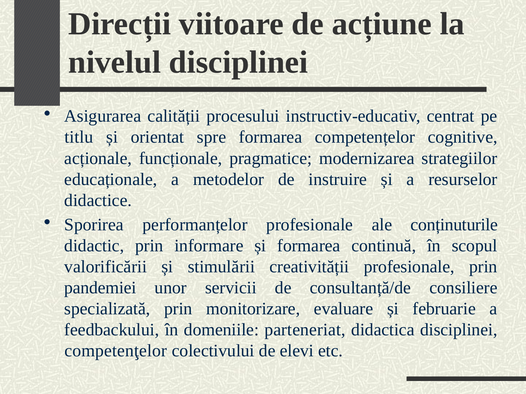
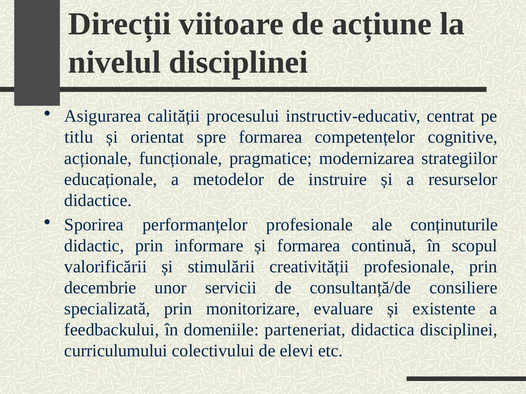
pandemiei: pandemiei -> decembrie (100, 288)
februarie: februarie -> existente (444, 309)
competenţelor: competenţelor -> curriculumului (116, 351)
